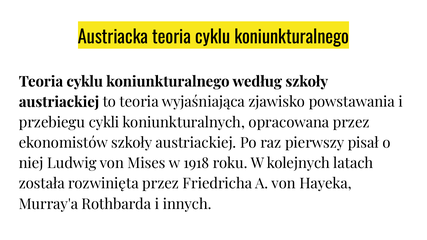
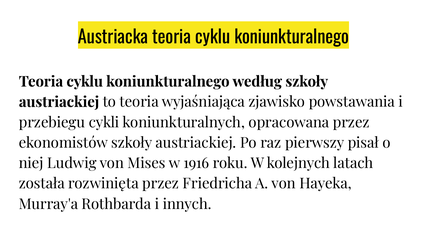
1918: 1918 -> 1916 (196, 163)
